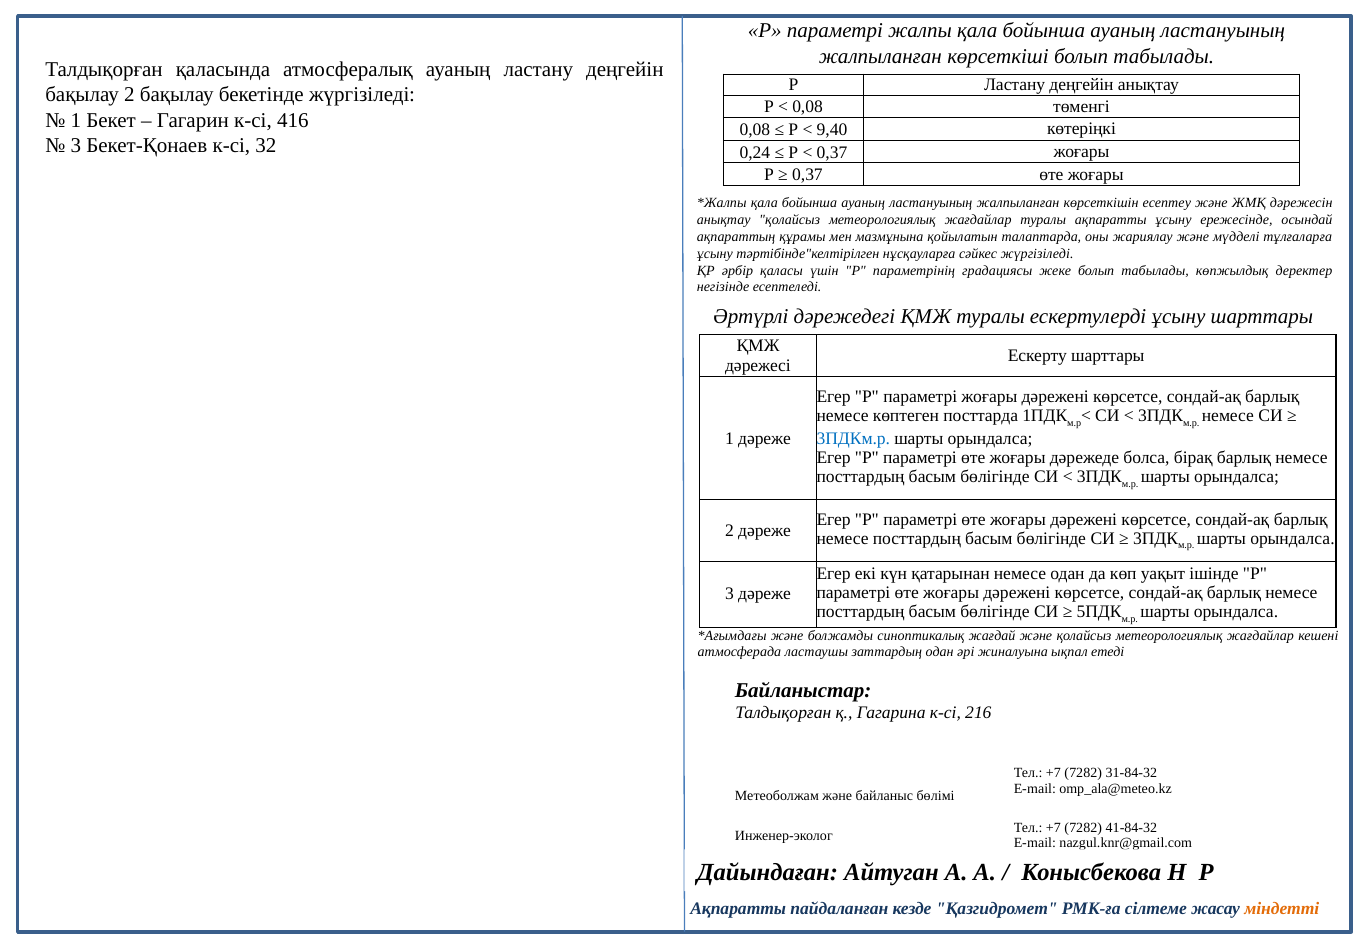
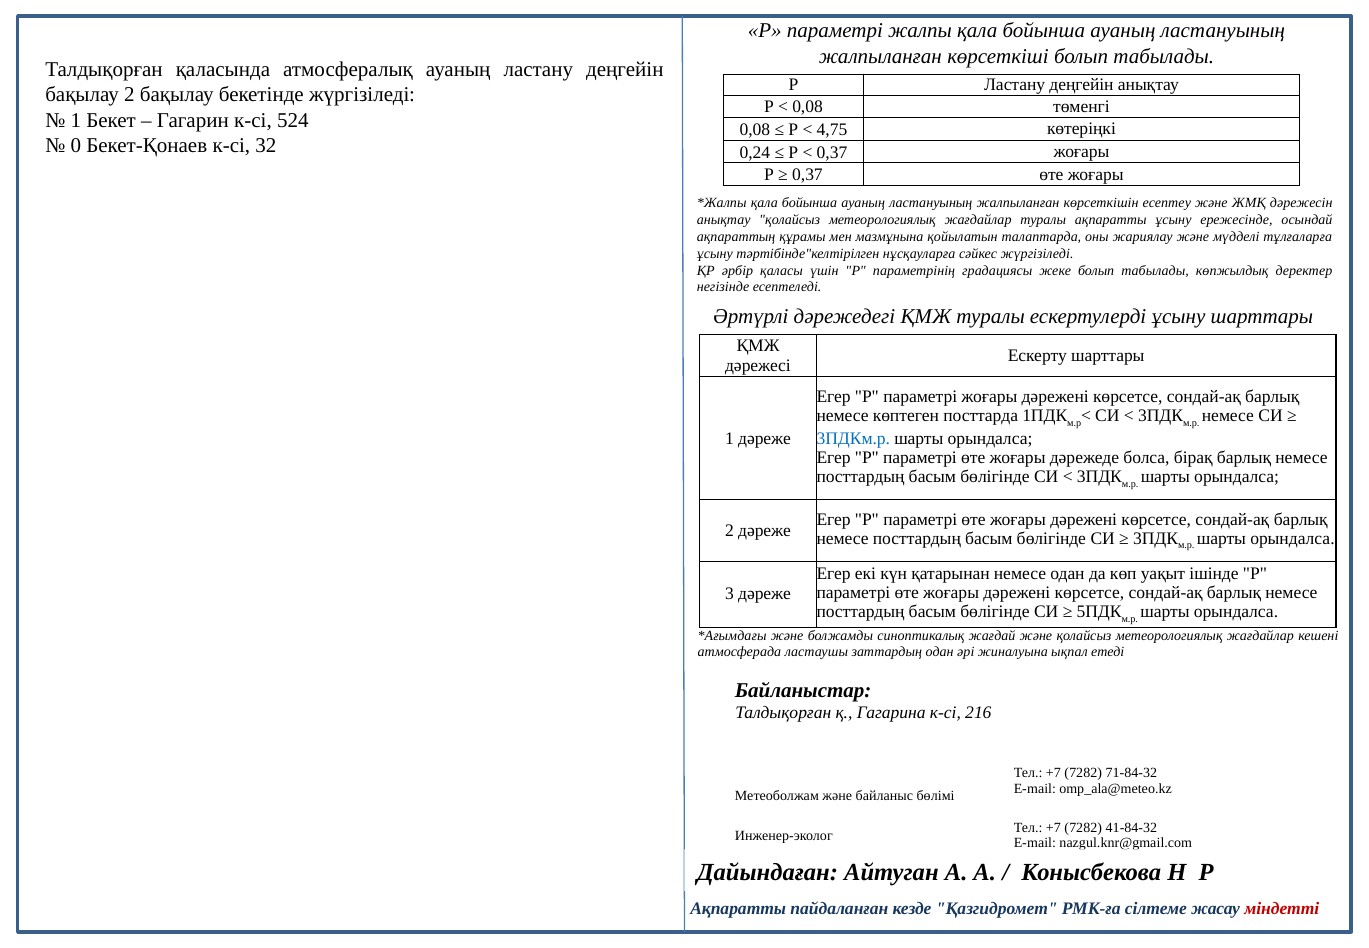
416: 416 -> 524 (293, 120)
9,40: 9,40 -> 4,75 (832, 130)
3: 3 -> 0 (76, 145)
31-84-32: 31-84-32 -> 71-84-32 (1131, 773)
міндетті colour: orange -> red (1282, 908)
